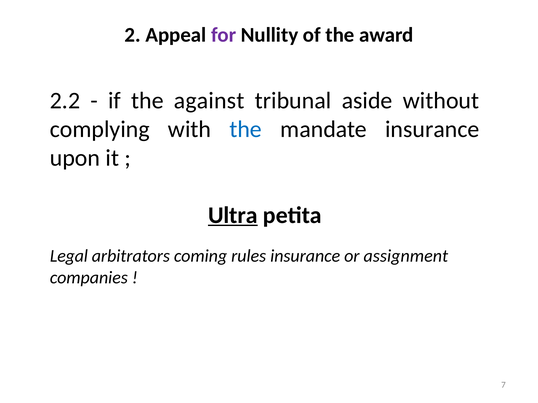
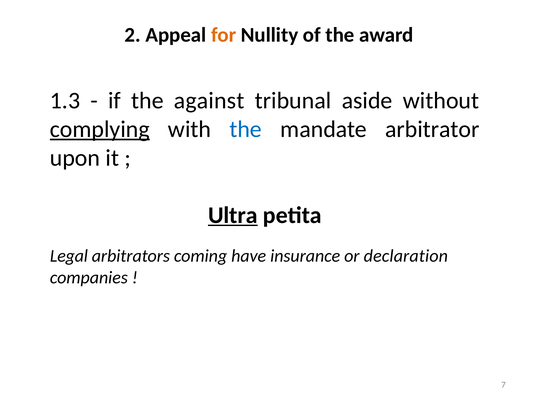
for colour: purple -> orange (224, 35)
2.2: 2.2 -> 1.3 (65, 101)
complying underline: none -> present (100, 129)
mandate insurance: insurance -> arbitrator (432, 129)
rules: rules -> have (249, 256)
assignment: assignment -> declaration (406, 256)
